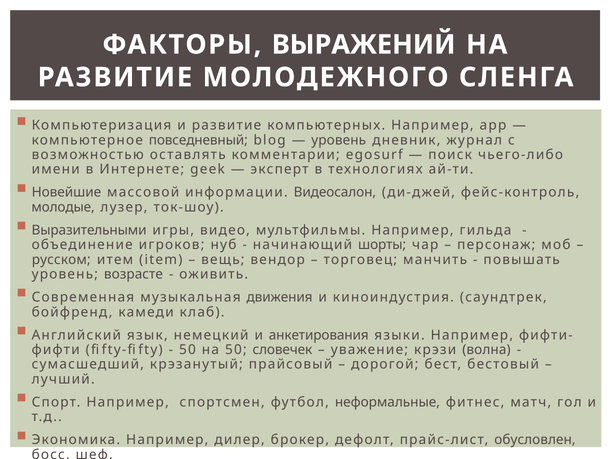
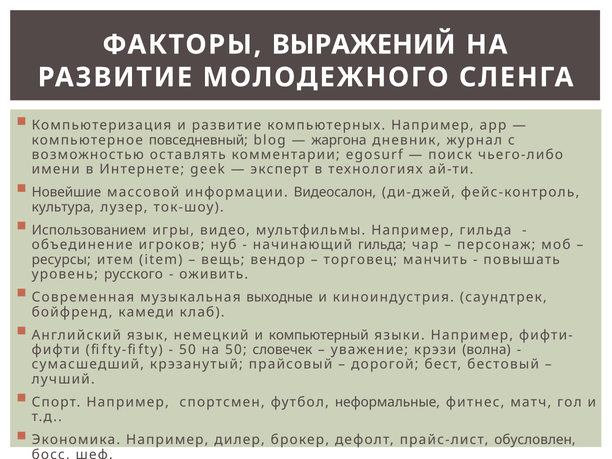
уровень: уровень -> жаргона (339, 140)
молодые: молодые -> культура (63, 207)
Выразительными: Выразительными -> Использованием (89, 230)
начинающий шорты: шорты -> гильда (382, 245)
русском: русском -> ресурсы (61, 260)
возрасте: возрасте -> русского (133, 274)
движения: движения -> выходные (280, 297)
анкетирования: анкетирования -> компьютерный (319, 335)
